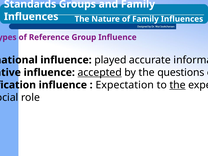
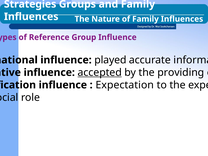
Standards: Standards -> Strategies (30, 4)
questions: questions -> providing (181, 72)
the underline: present -> none (178, 85)
